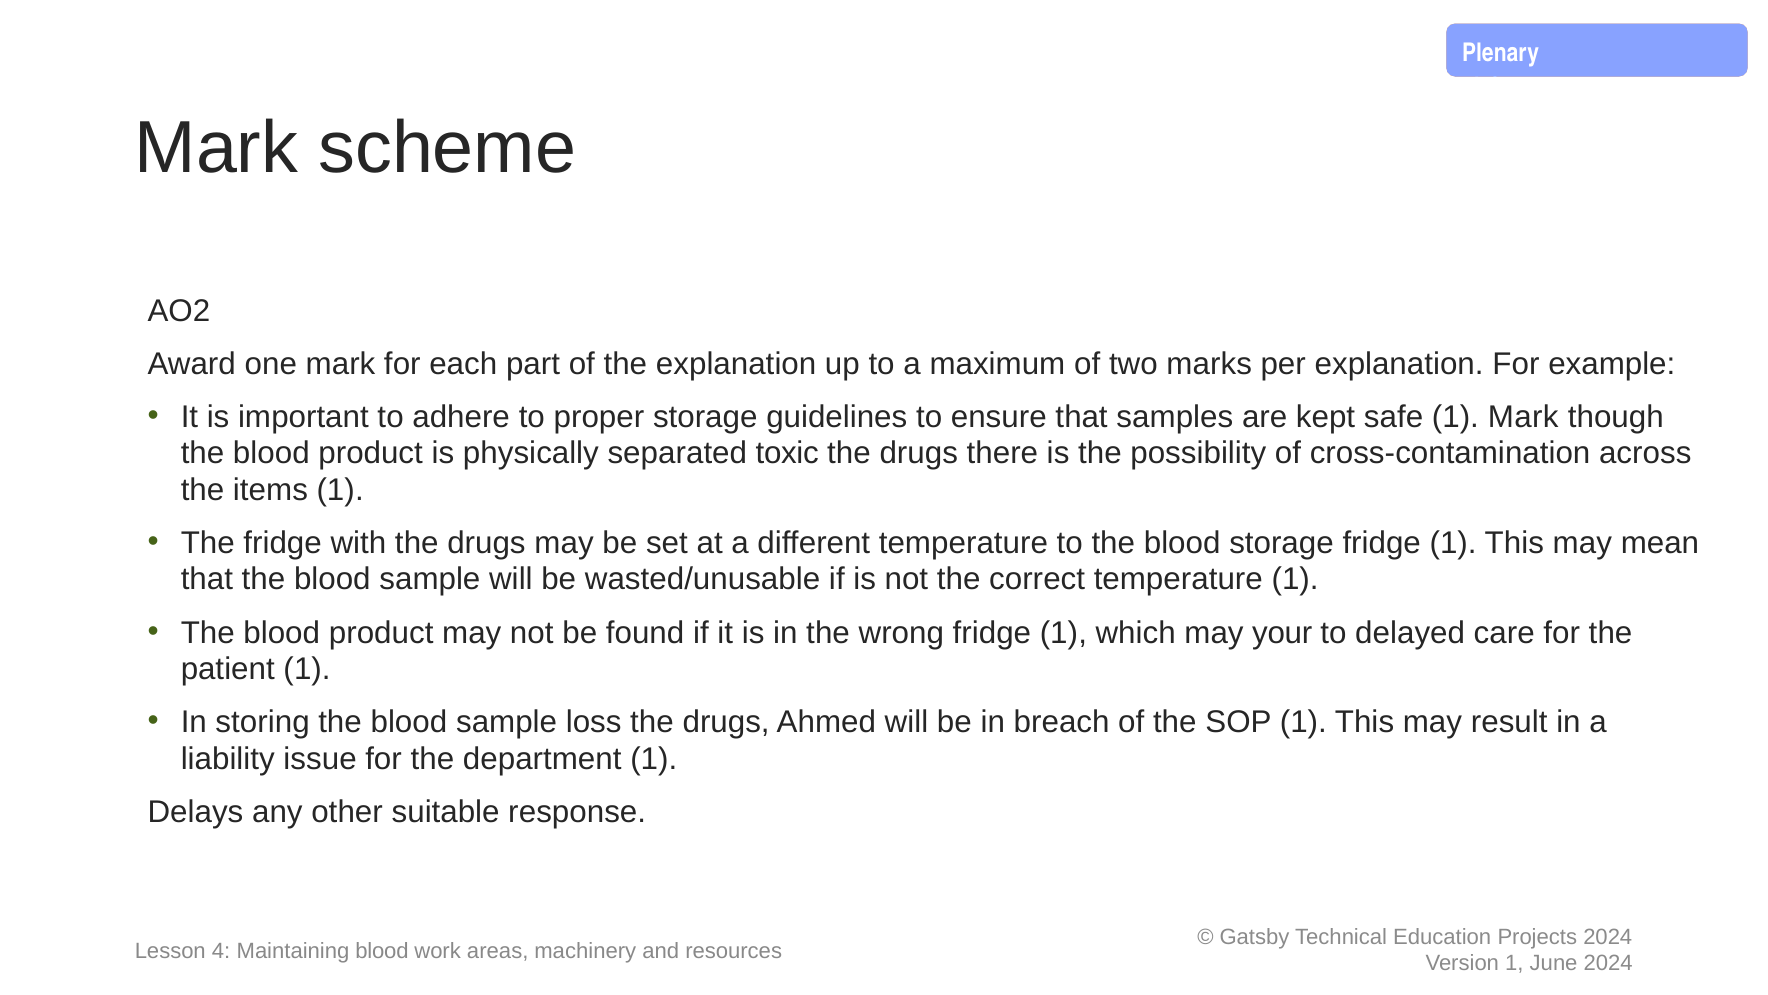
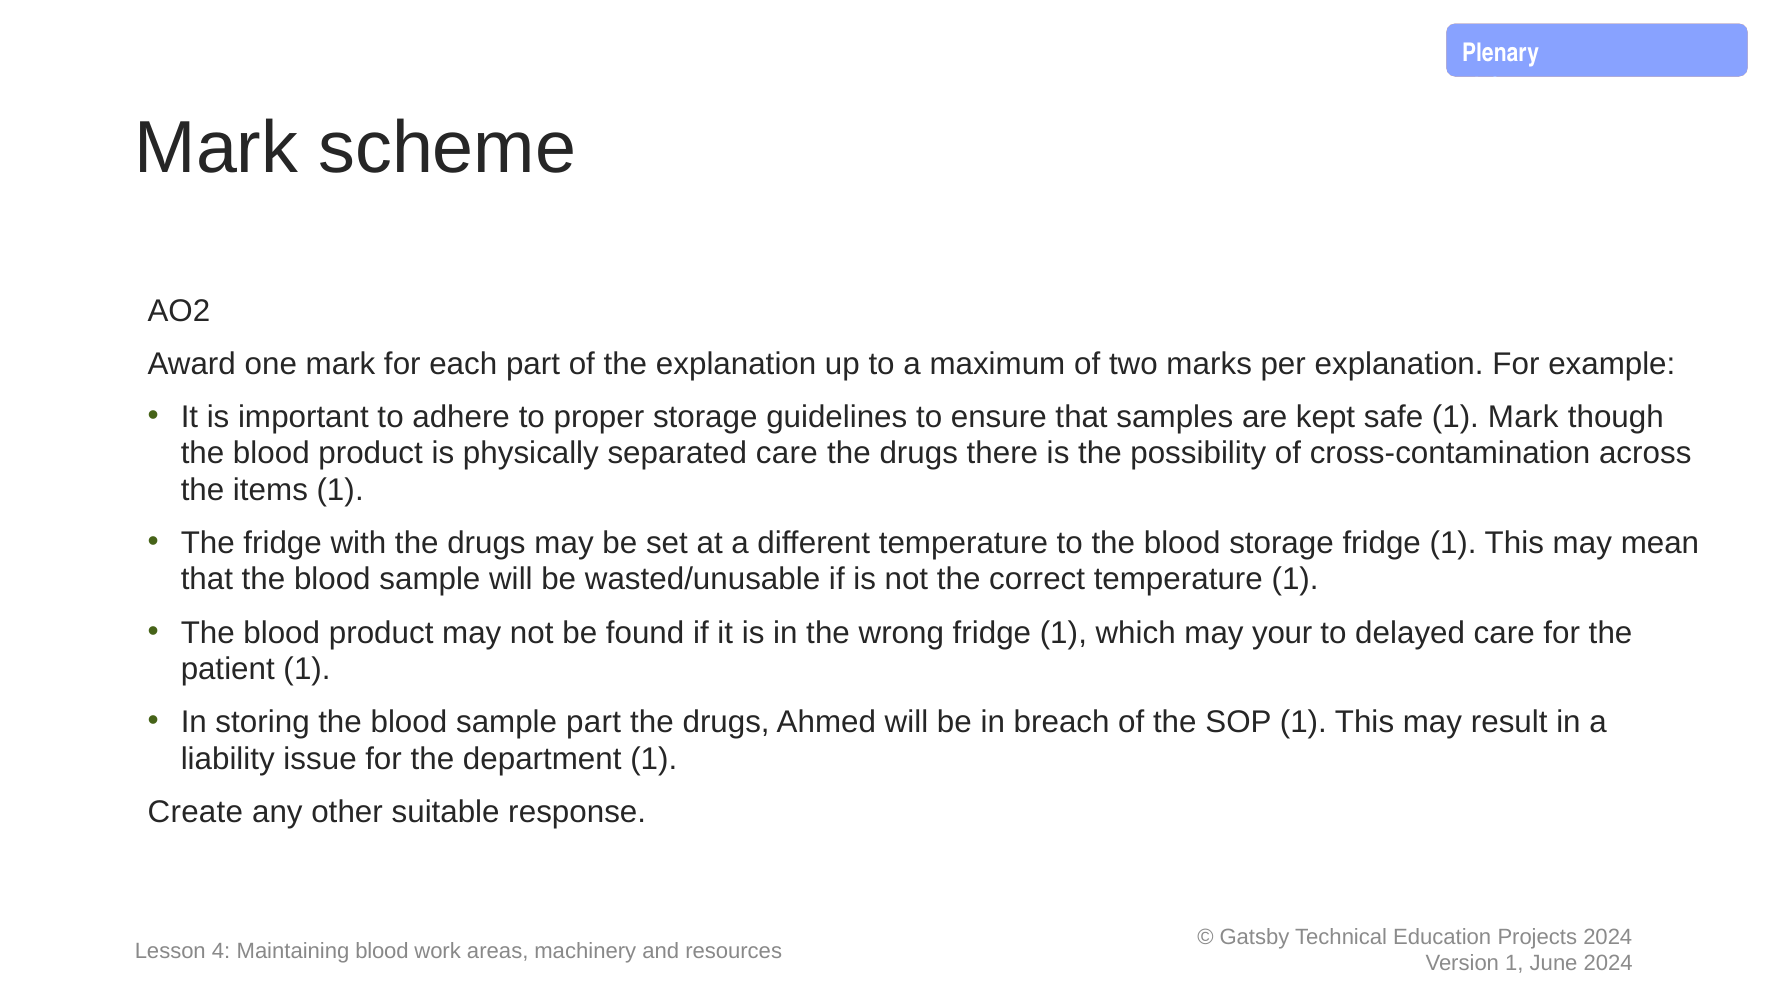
separated toxic: toxic -> care (787, 453)
sample loss: loss -> part (594, 722)
Delays: Delays -> Create (195, 811)
